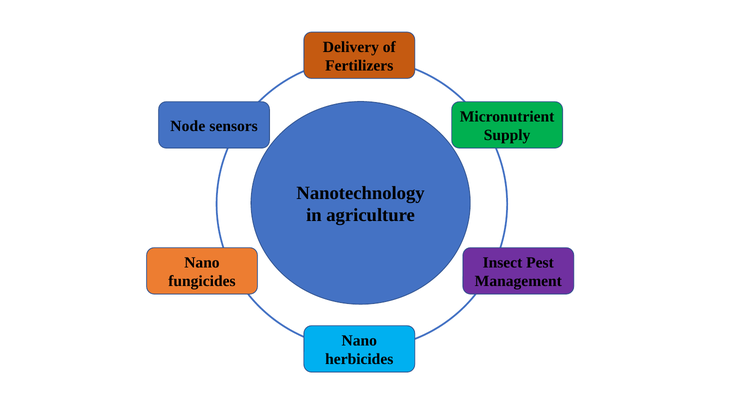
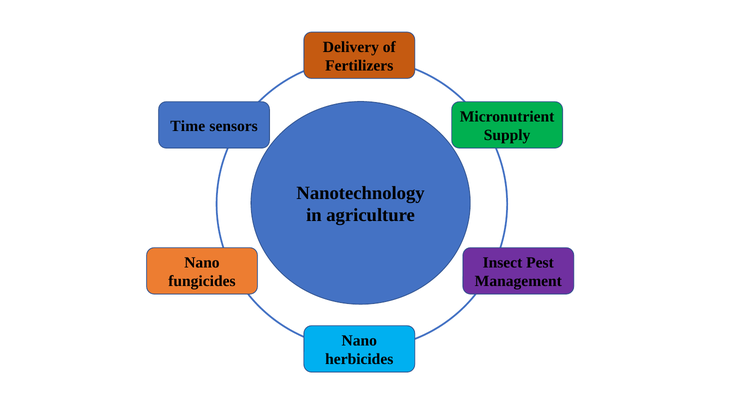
Node: Node -> Time (188, 126)
